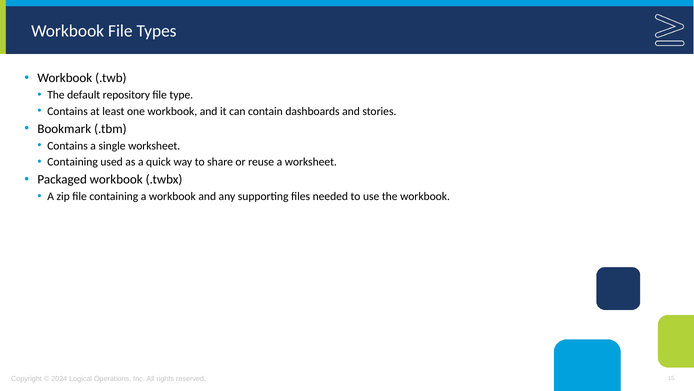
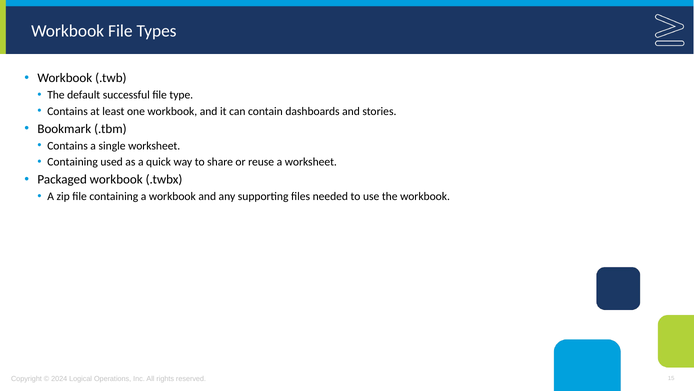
repository: repository -> successful (126, 95)
